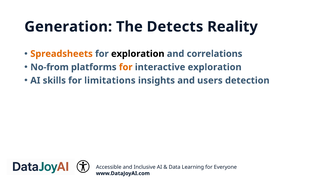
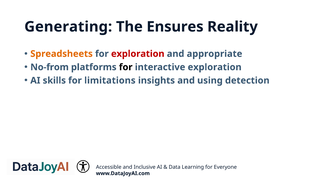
Generation: Generation -> Generating (68, 27)
Detects: Detects -> Ensures (175, 27)
exploration colour: black -> red (138, 54)
correlations: correlations -> appropriate (214, 54)
for colour: orange -> black (126, 67)
users: users -> using (210, 81)
